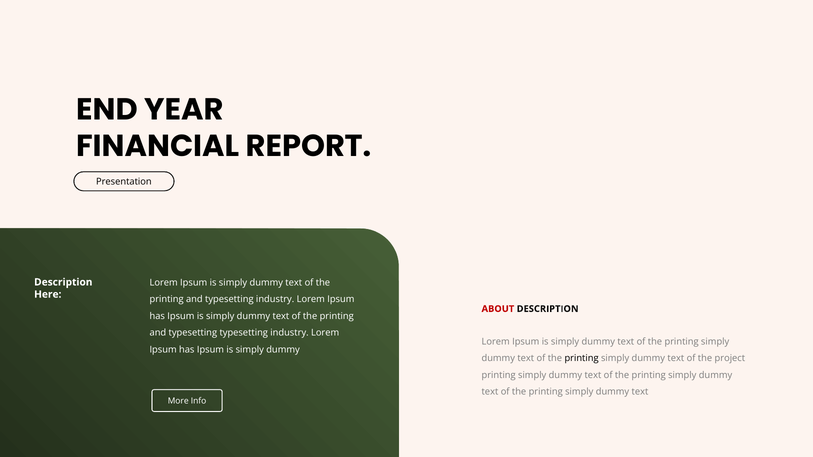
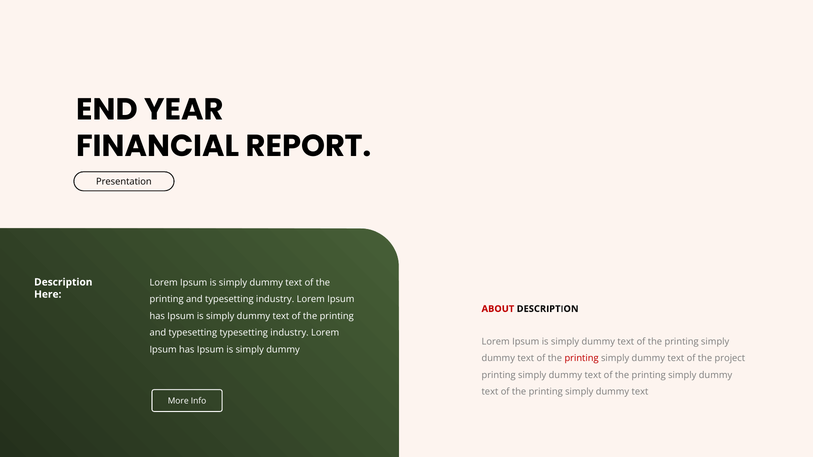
printing colour: black -> red (582, 358)
